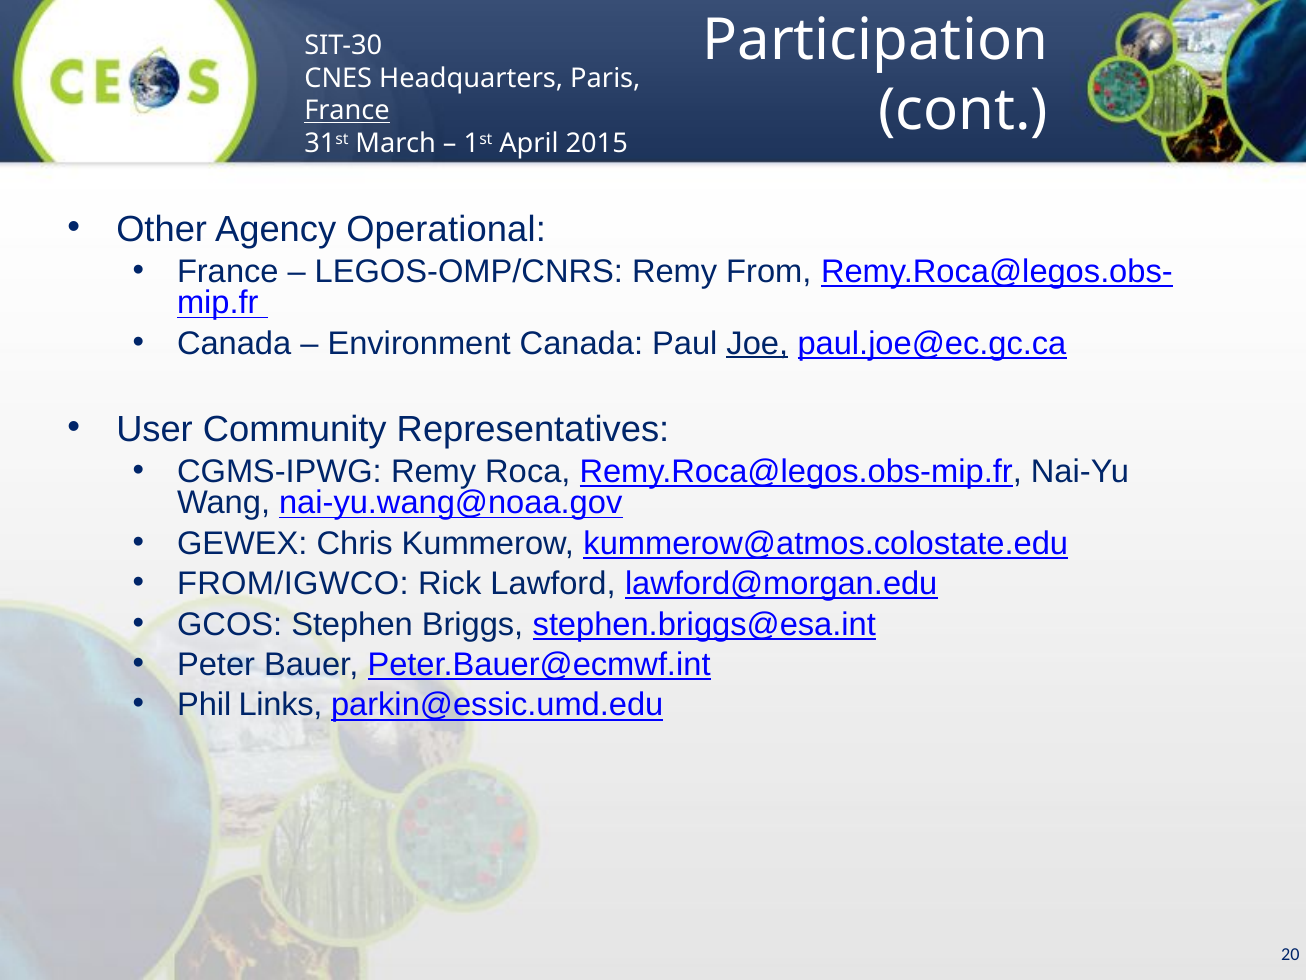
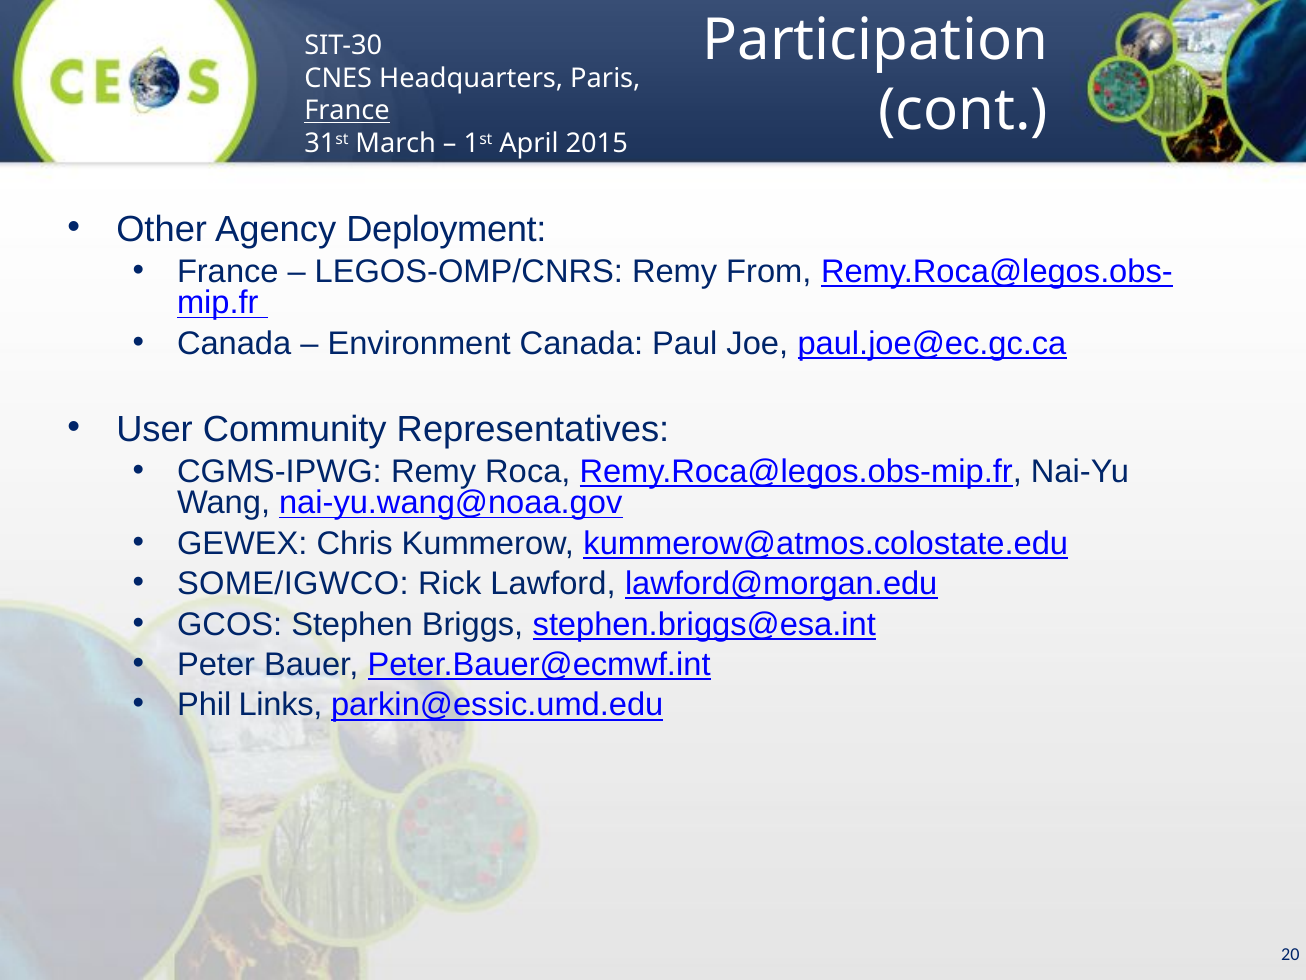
Operational: Operational -> Deployment (446, 229)
Joe underline: present -> none (757, 343)
FROM/IGWCO: FROM/IGWCO -> SOME/IGWCO (293, 584)
